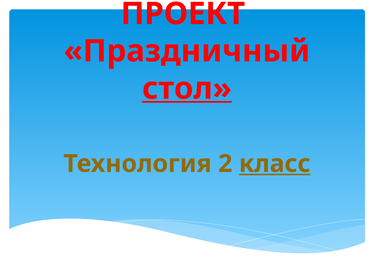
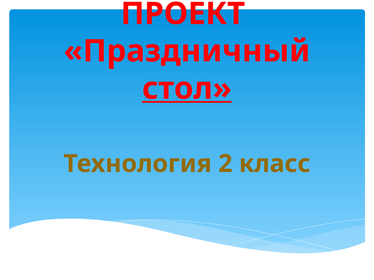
класс underline: present -> none (275, 164)
